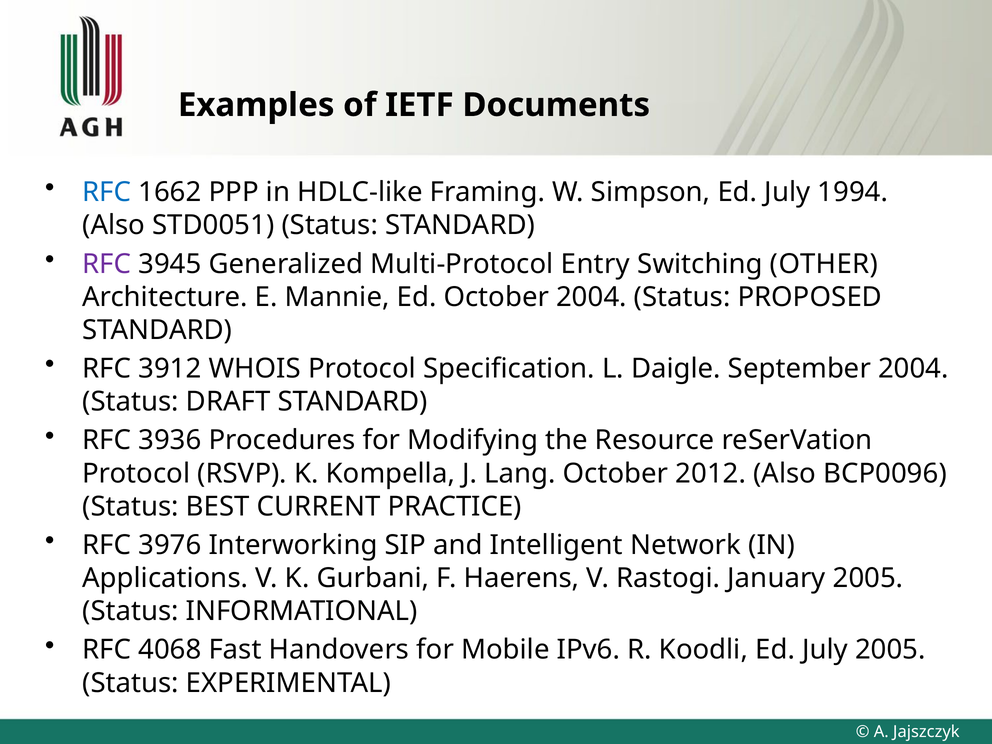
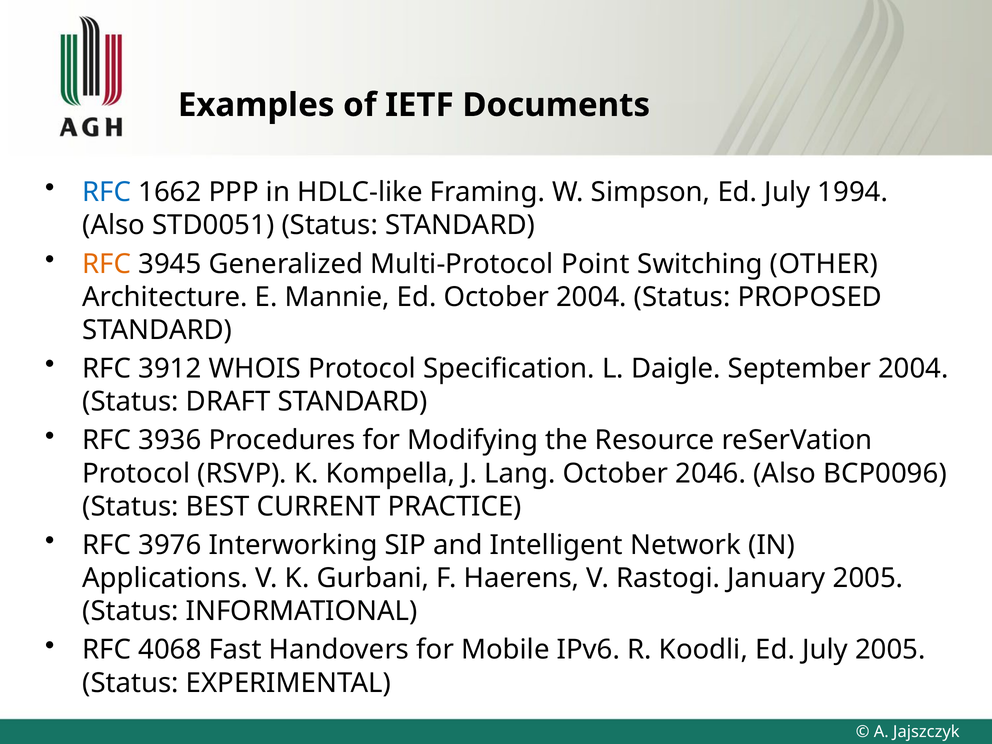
RFC colour: purple -> orange (107, 264)
Entry: Entry -> Point (595, 264)
2012: 2012 -> 2046 (711, 473)
